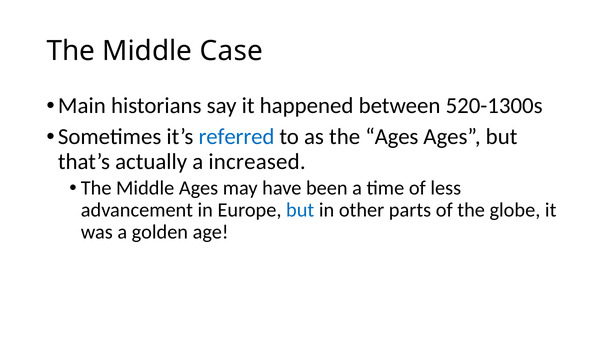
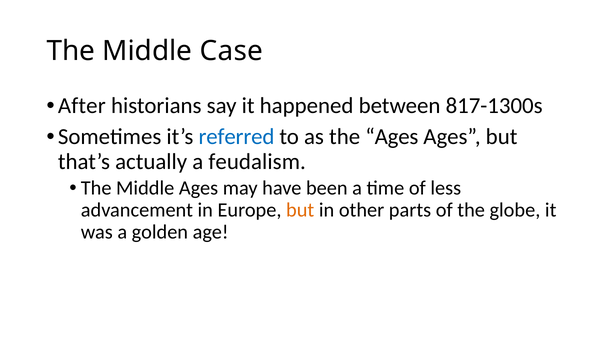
Main: Main -> After (82, 106)
520-1300s: 520-1300s -> 817-1300s (494, 106)
increased: increased -> feudalism (257, 162)
but colour: blue -> orange (300, 210)
